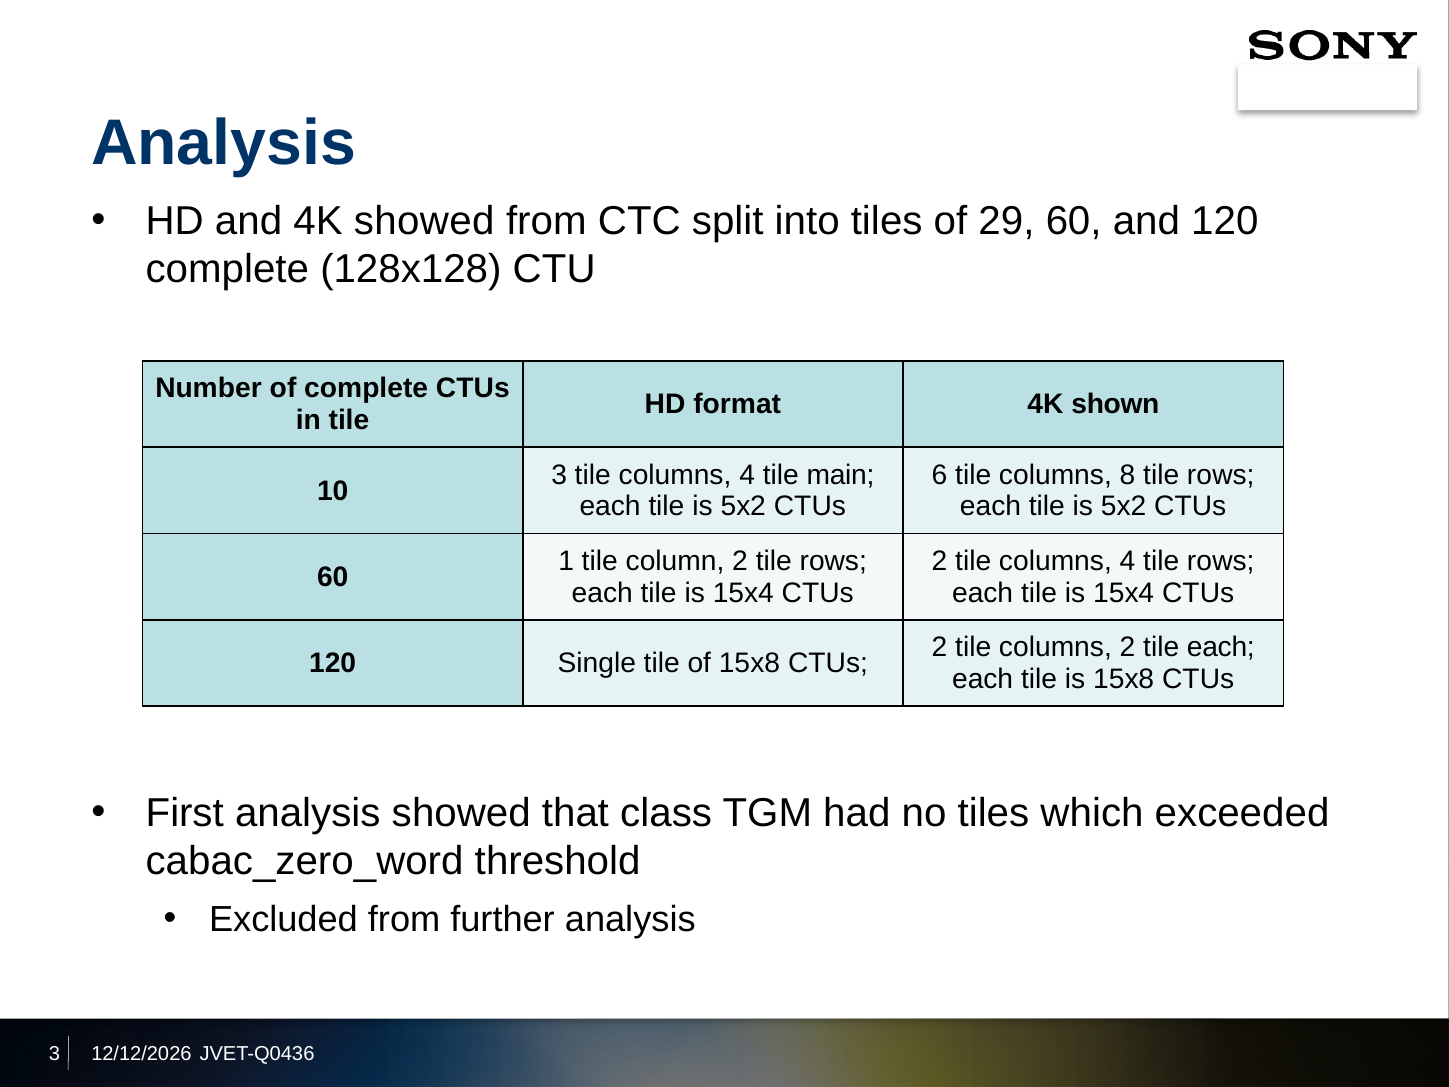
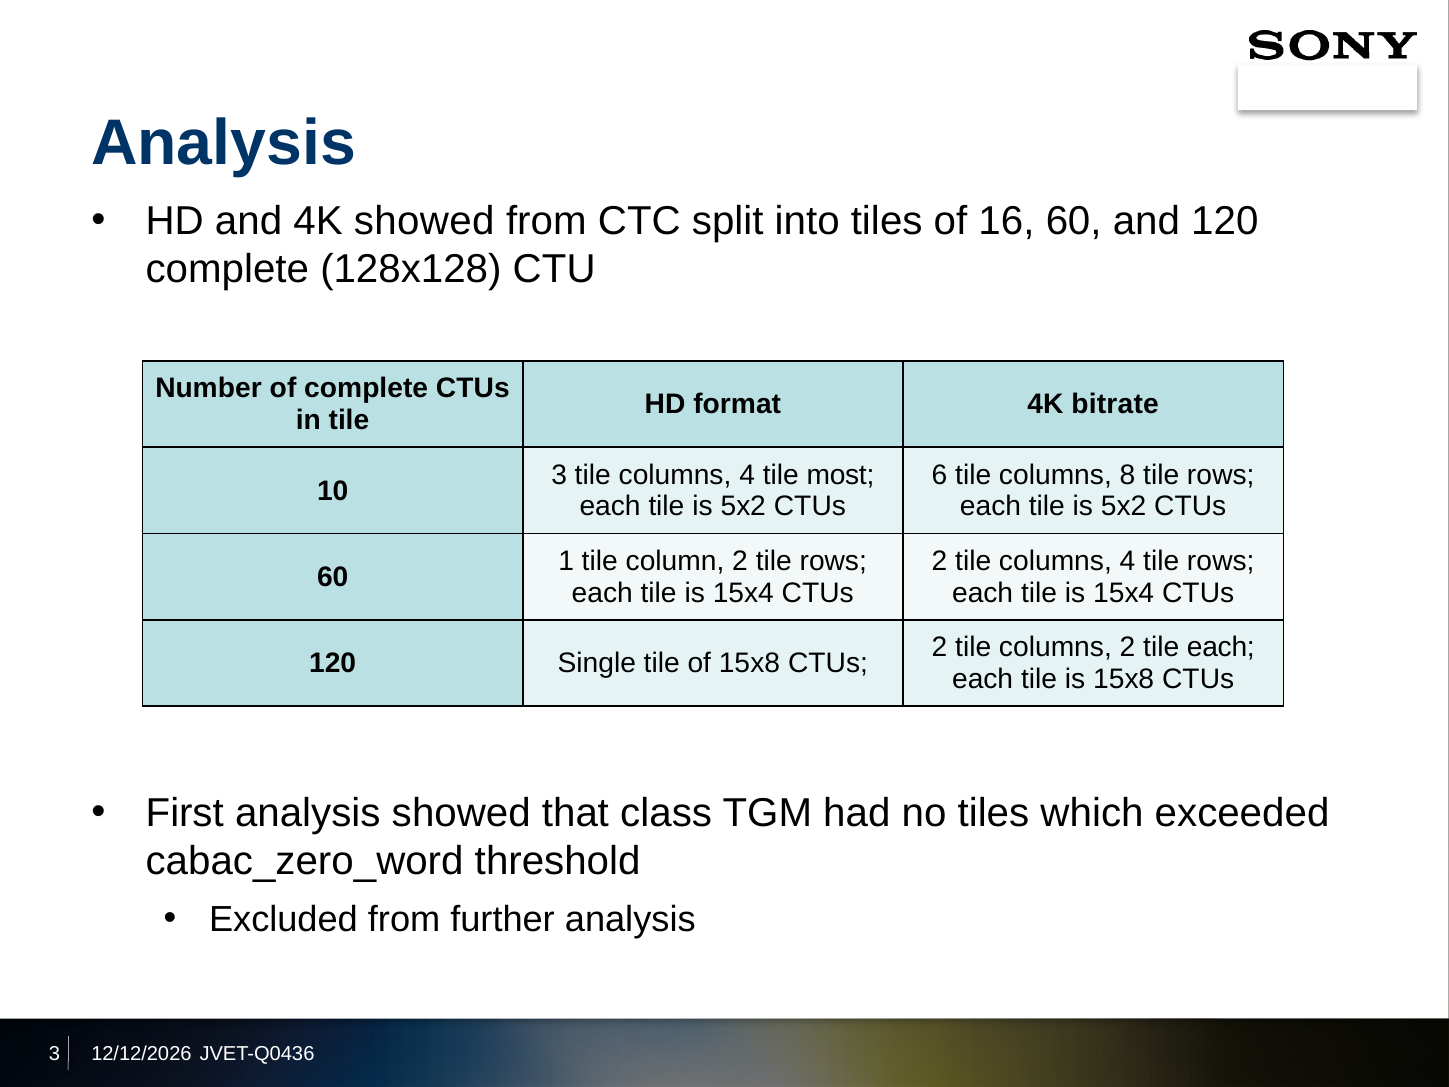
29: 29 -> 16 (1006, 221)
shown: shown -> bitrate (1115, 404)
main: main -> most (840, 475)
